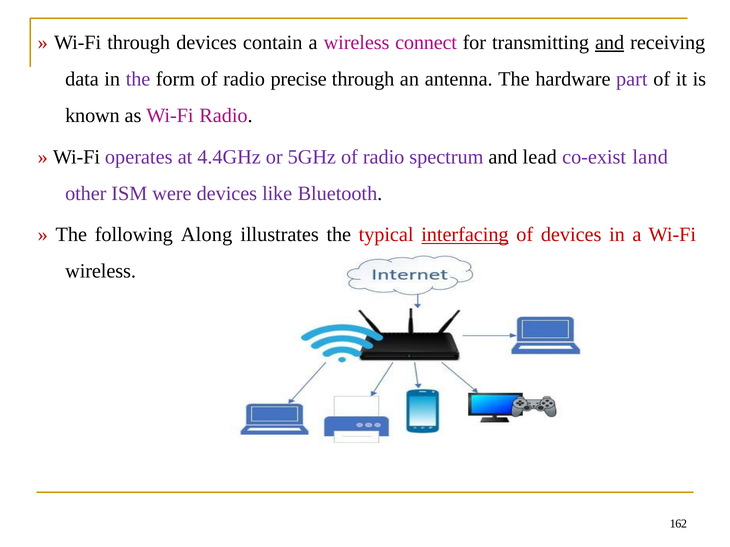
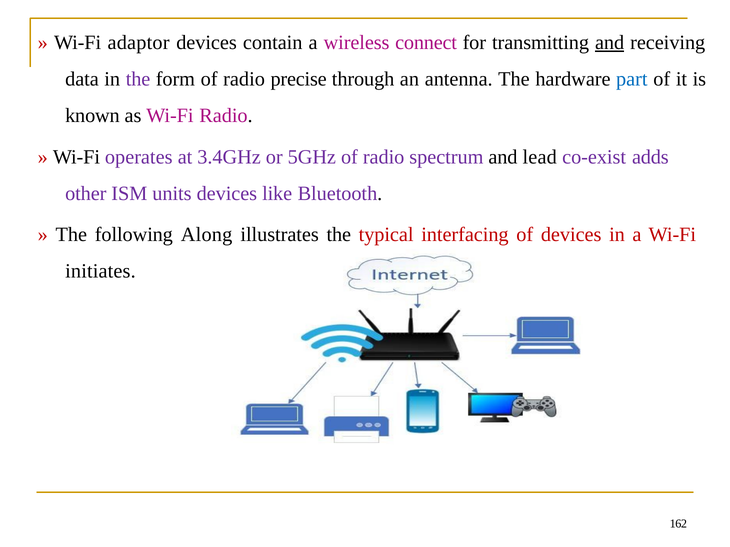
Wi-Fi through: through -> adaptor (139, 43)
part colour: purple -> blue (632, 79)
4.4GHz: 4.4GHz -> 3.4GHz (229, 157)
land: land -> adds (650, 157)
were: were -> units (172, 194)
interfacing underline: present -> none (465, 235)
wireless: wireless -> initiates (100, 271)
